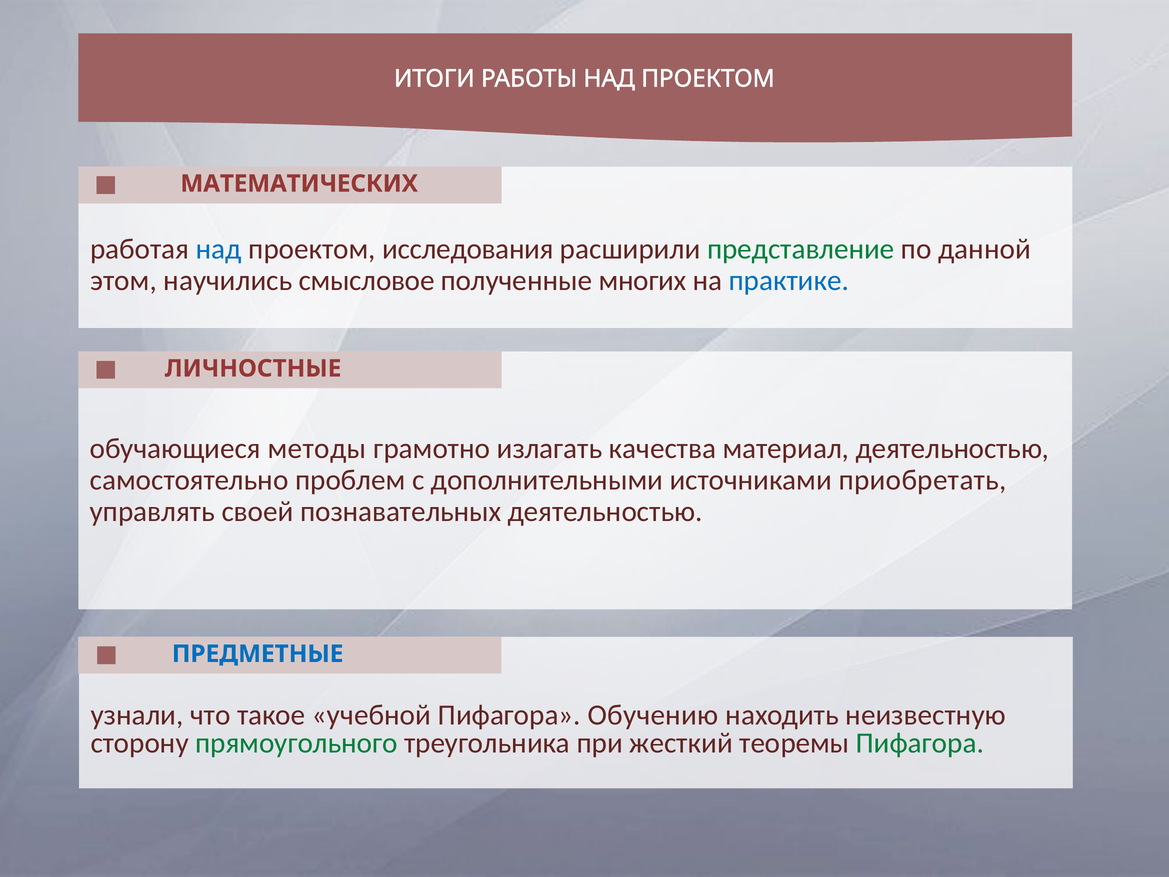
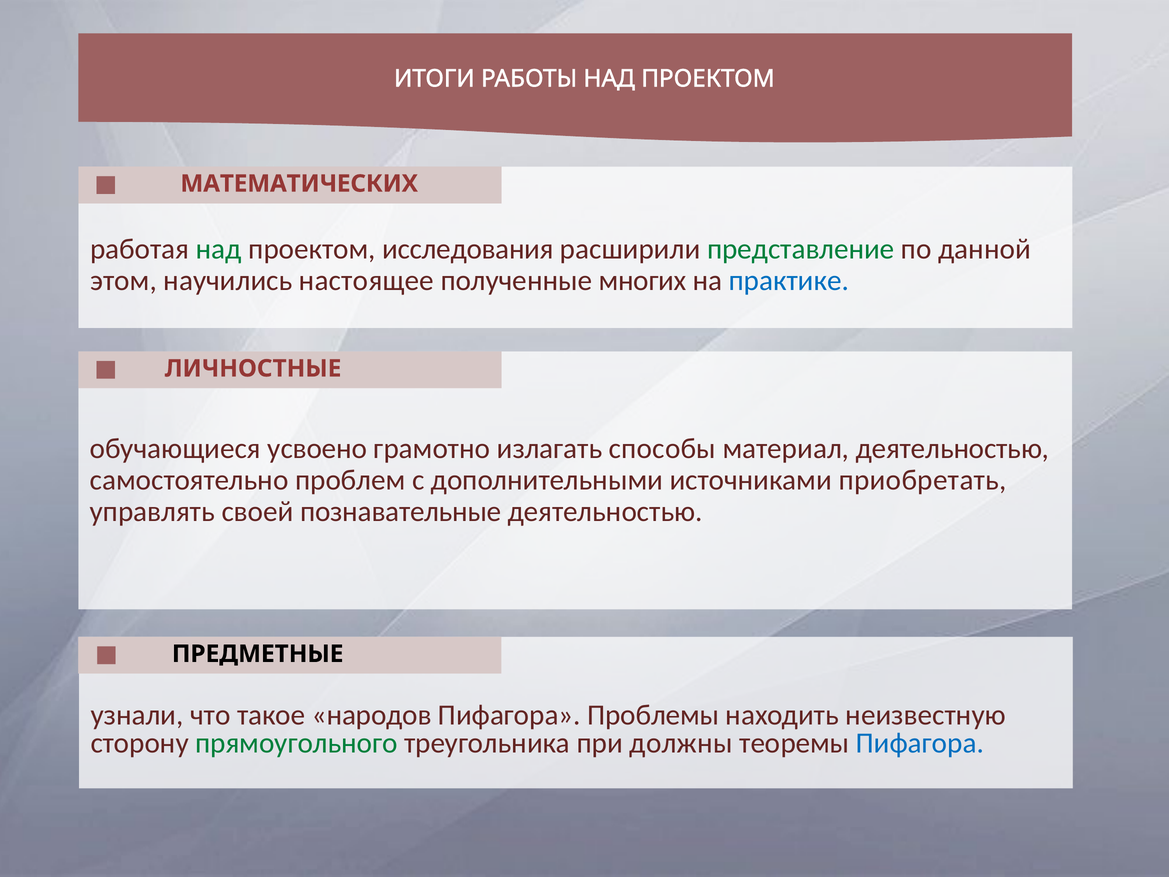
над colour: blue -> green (219, 249)
смысловое: смысловое -> настоящее (366, 280)
методы: методы -> усвоено (317, 448)
качества: качества -> способы (662, 448)
познавательных: познавательных -> познавательные (401, 512)
ПРЕДМЕТНЫЕ colour: blue -> black (258, 654)
учебной: учебной -> народов (372, 715)
Обучению: Обучению -> Проблемы (653, 715)
жесткий: жесткий -> должны (681, 743)
Пифагора colour: green -> blue (920, 743)
